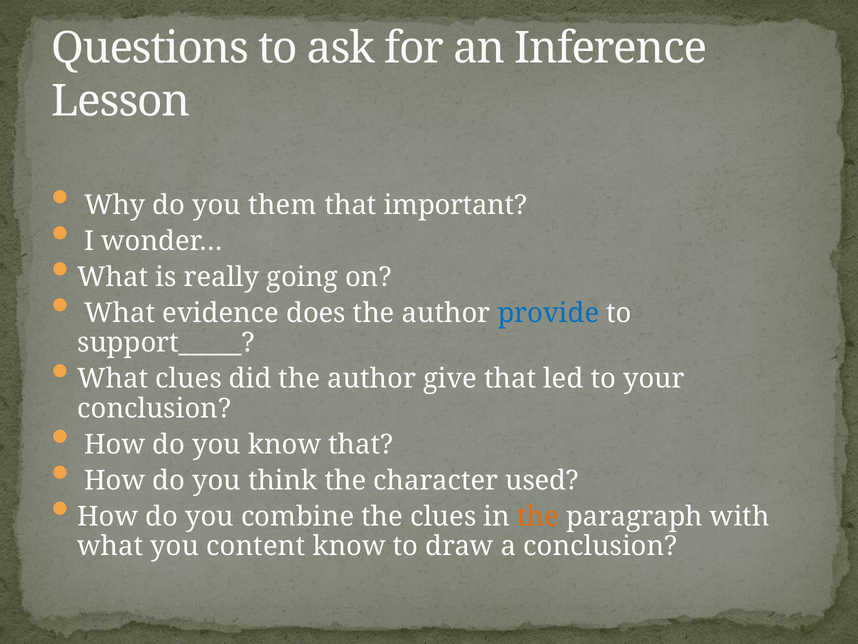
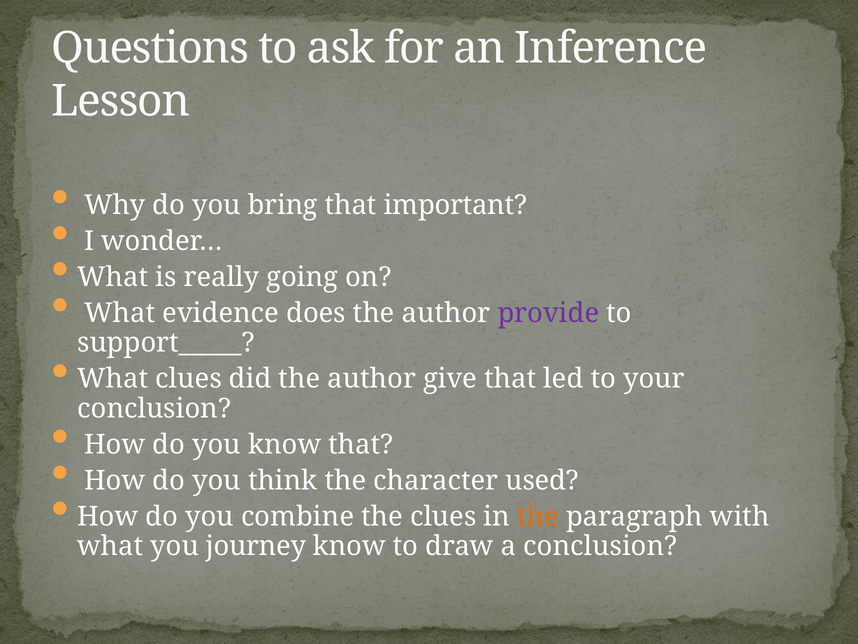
them: them -> bring (283, 205)
provide colour: blue -> purple (548, 313)
content: content -> journey (256, 546)
